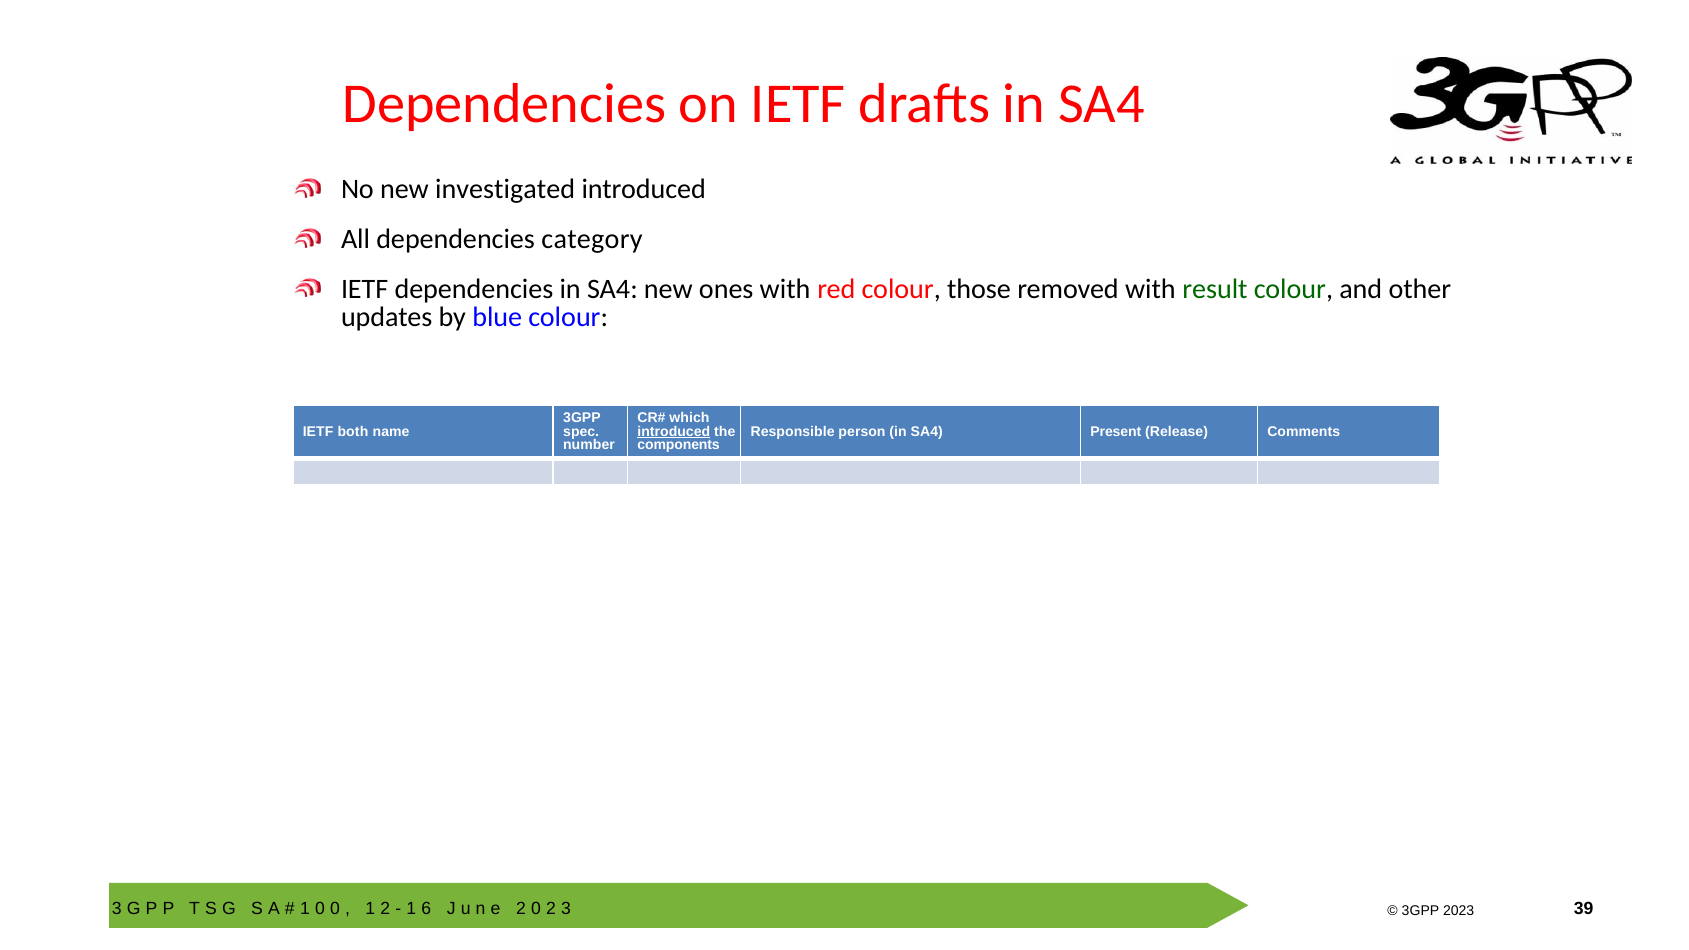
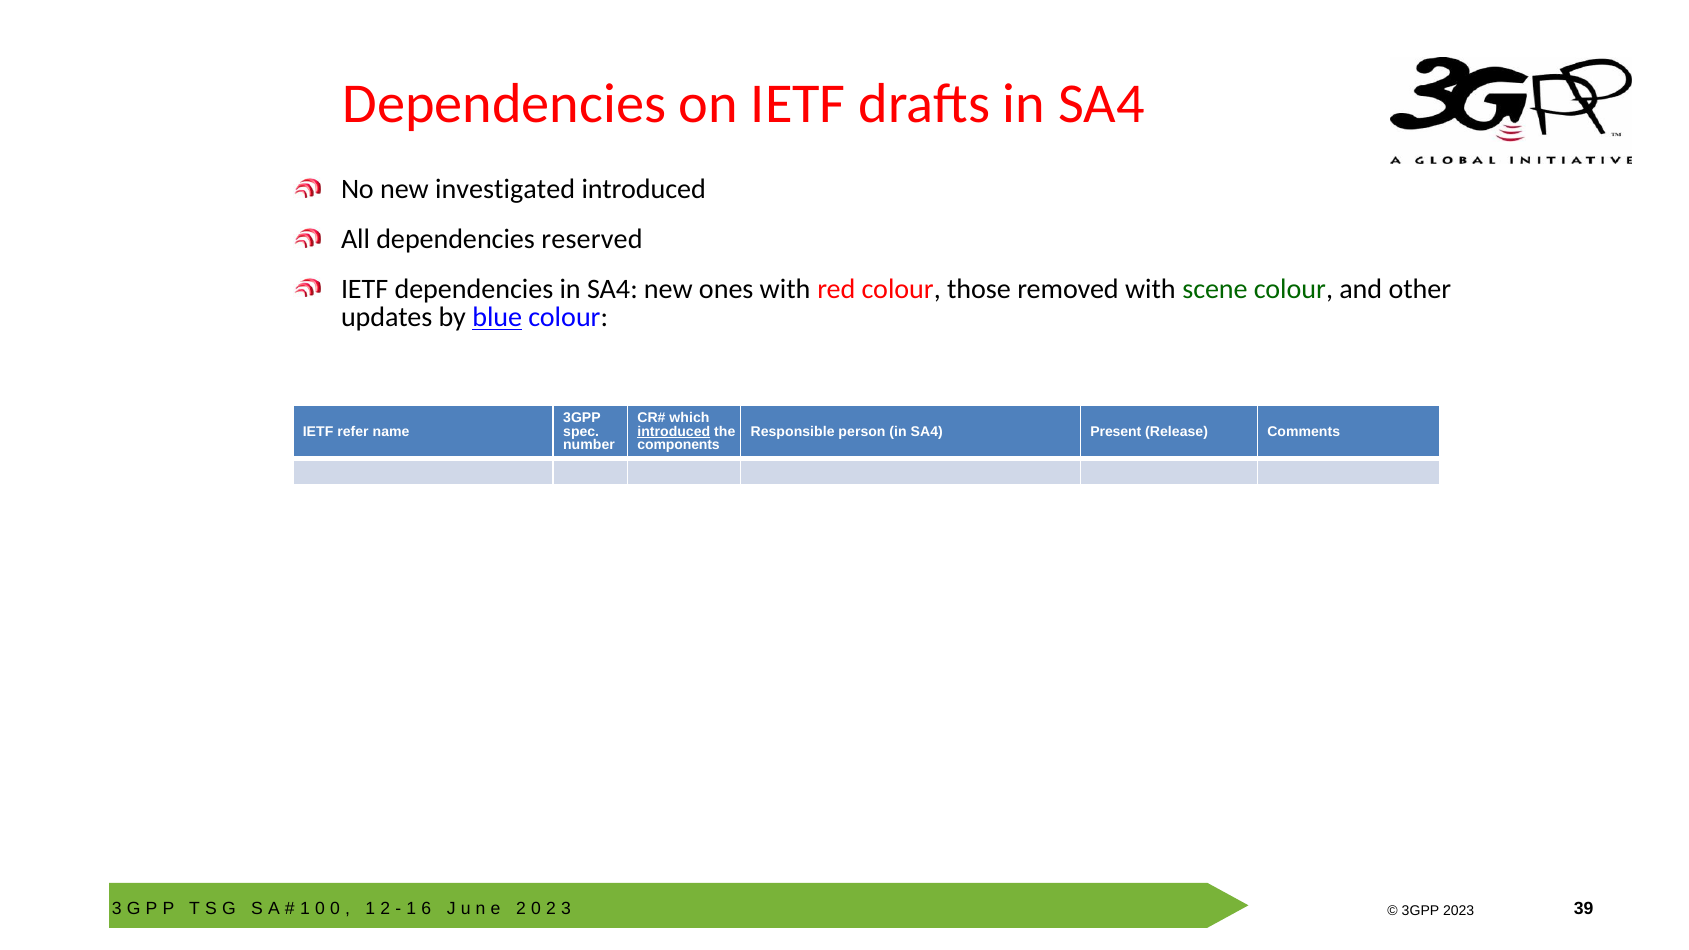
category: category -> reserved (592, 239)
result: result -> scene (1215, 289)
blue underline: none -> present (497, 318)
both: both -> refer (353, 432)
